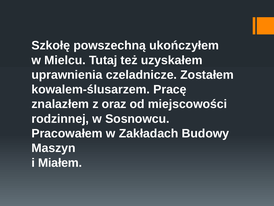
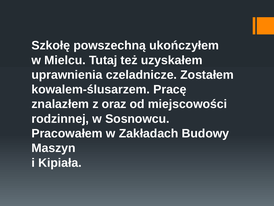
Miałem: Miałem -> Kipiała (60, 162)
